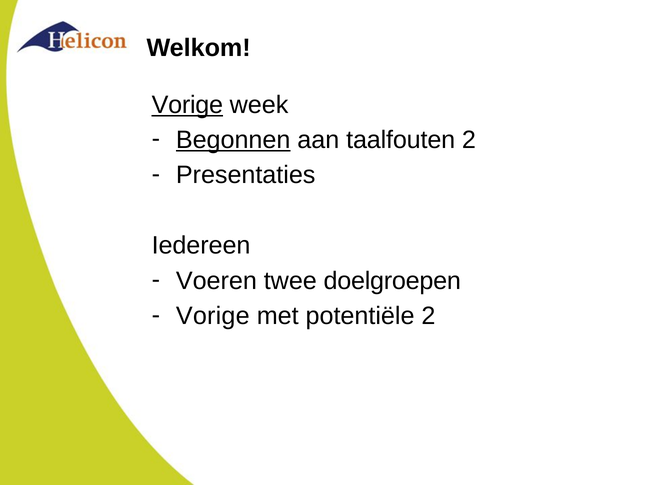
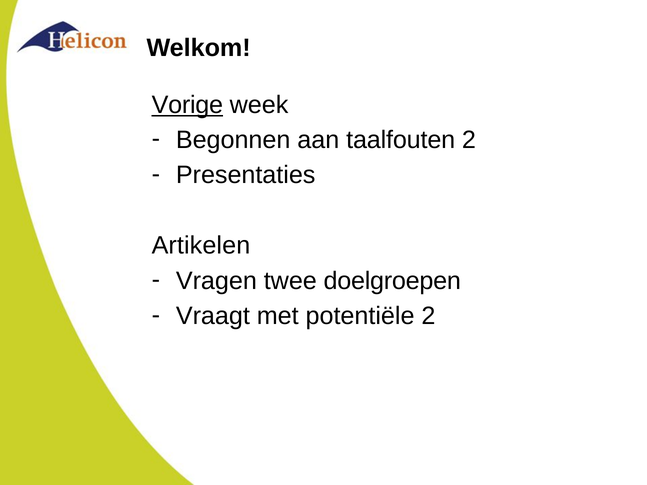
Begonnen underline: present -> none (233, 140)
Iedereen: Iedereen -> Artikelen (201, 246)
Voeren: Voeren -> Vragen (216, 281)
Vorige: Vorige -> Vraagt (213, 316)
